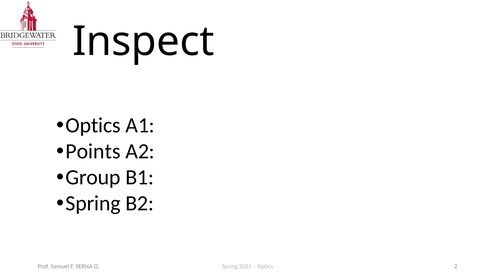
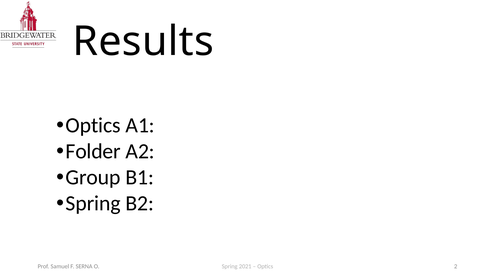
Inspect: Inspect -> Results (143, 41)
Points: Points -> Folder (93, 151)
